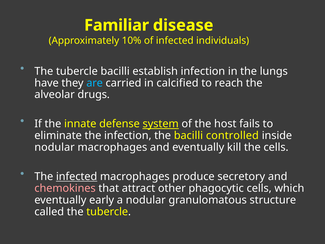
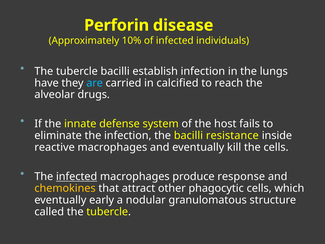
Familiar: Familiar -> Perforin (117, 25)
system underline: present -> none (161, 124)
controlled: controlled -> resistance (232, 135)
nodular: nodular -> reactive (55, 147)
secretory: secretory -> response (241, 176)
chemokines colour: pink -> yellow (65, 188)
